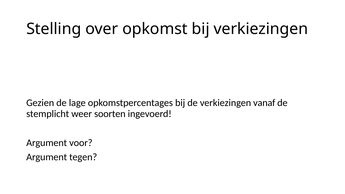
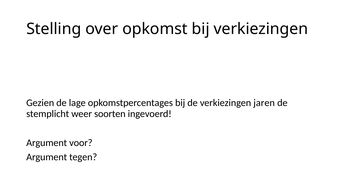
vanaf: vanaf -> jaren (264, 103)
